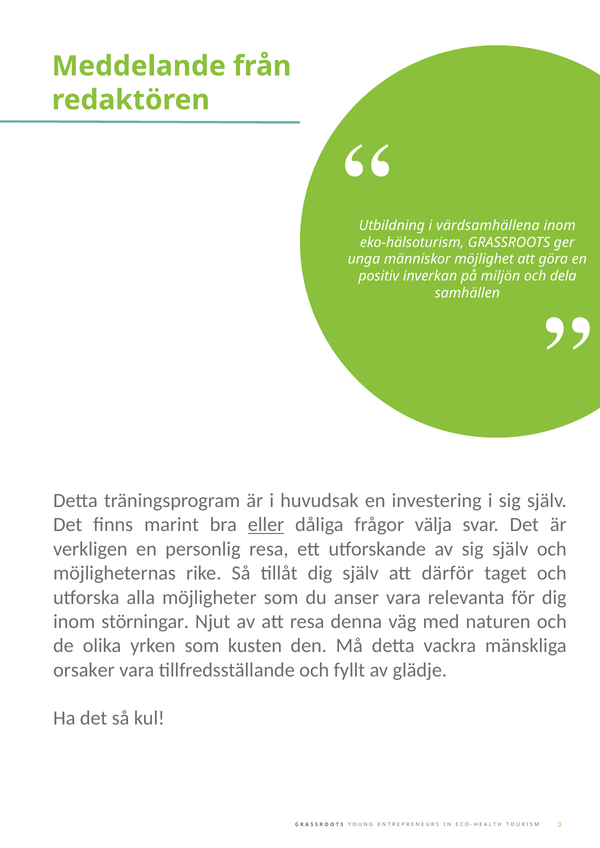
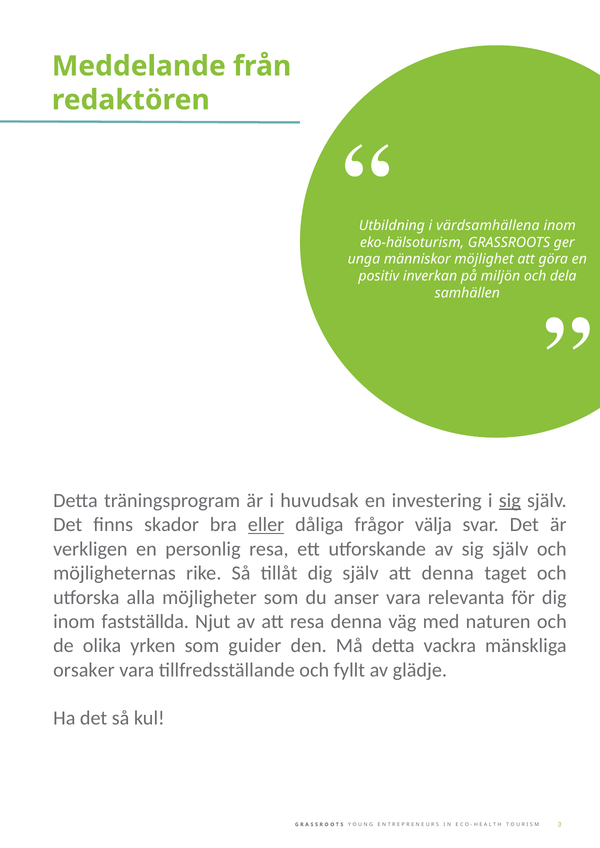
sig underline: none -> present (510, 501)
marint: marint -> skador (172, 525)
att därför: därför -> denna (448, 574)
störningar: störningar -> fastställda (145, 622)
kusten: kusten -> guider (255, 646)
